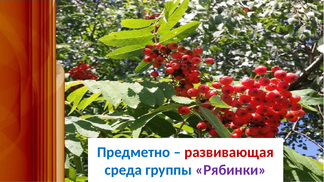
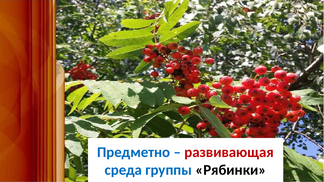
Рябинки colour: purple -> black (231, 170)
